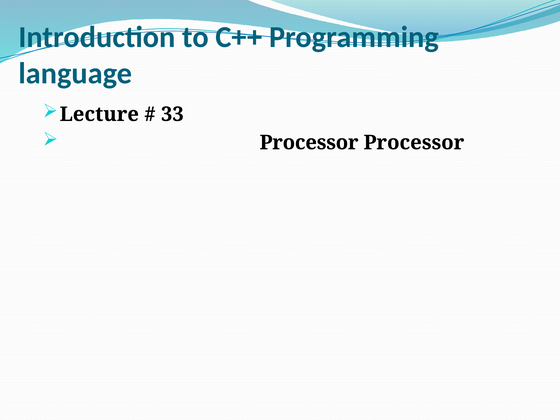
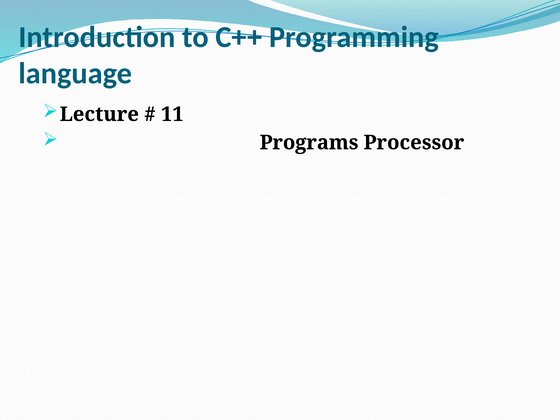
33: 33 -> 11 (172, 114)
Processor: Processor -> Programs (309, 143)
